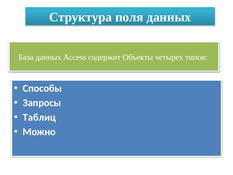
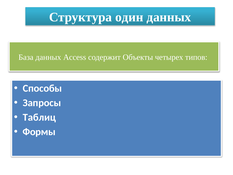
поля: поля -> один (129, 17)
Можно: Можно -> Формы (39, 132)
